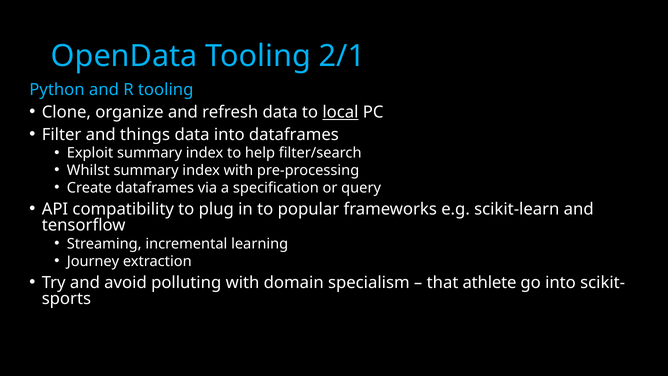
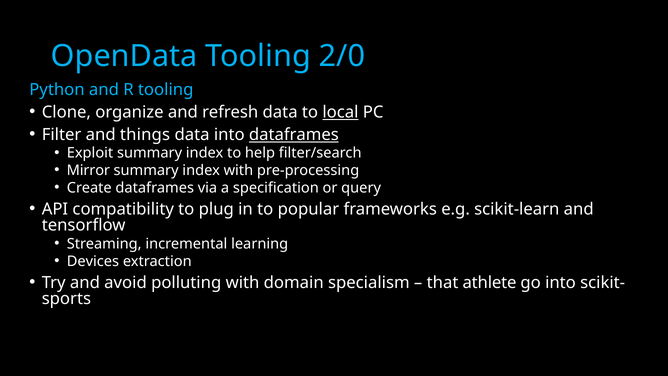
2/1: 2/1 -> 2/0 (342, 56)
dataframes underline: none -> present (294, 135)
Whilst: Whilst -> Mirror (88, 170)
Journey: Journey -> Devices (93, 261)
